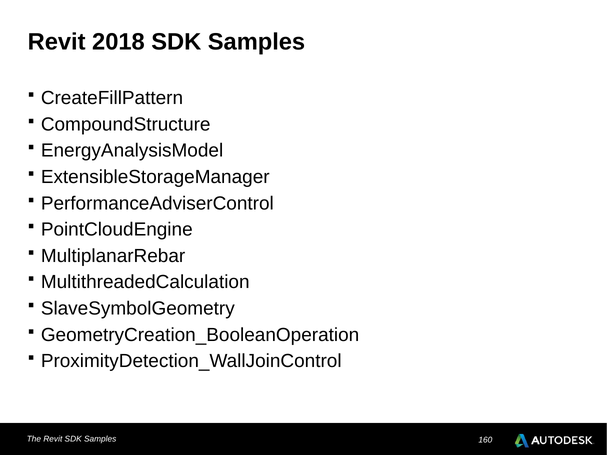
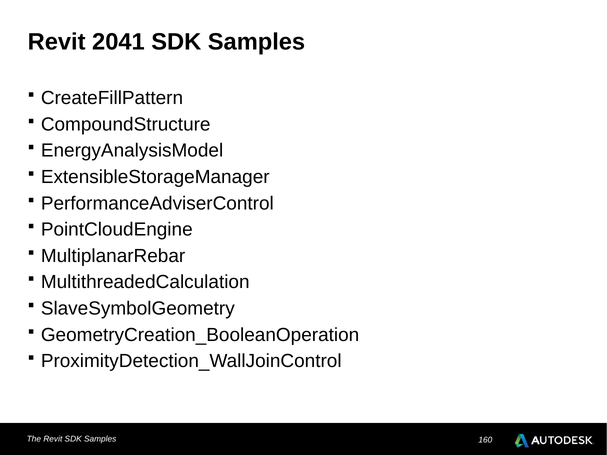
2018: 2018 -> 2041 (118, 42)
